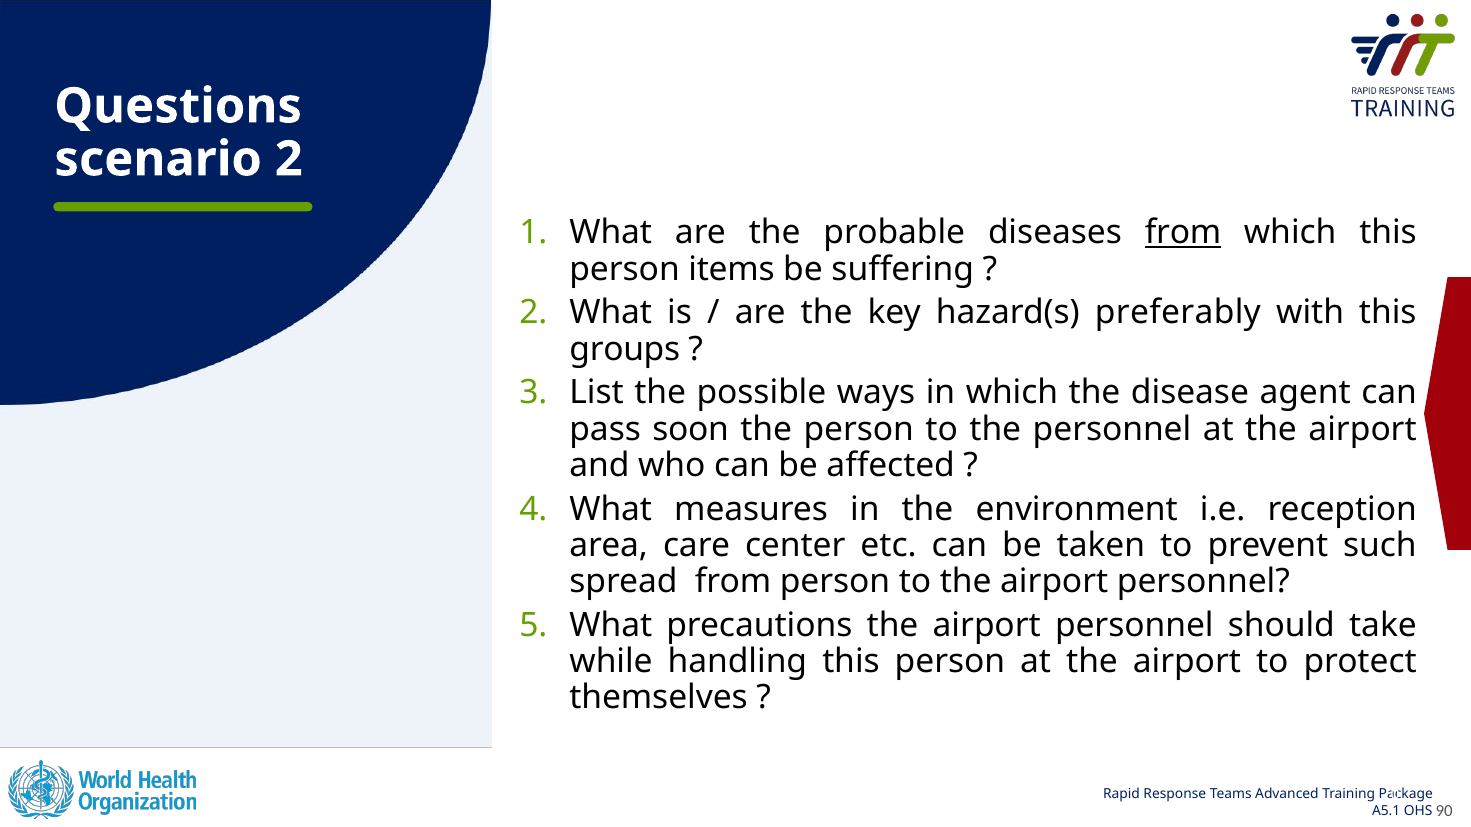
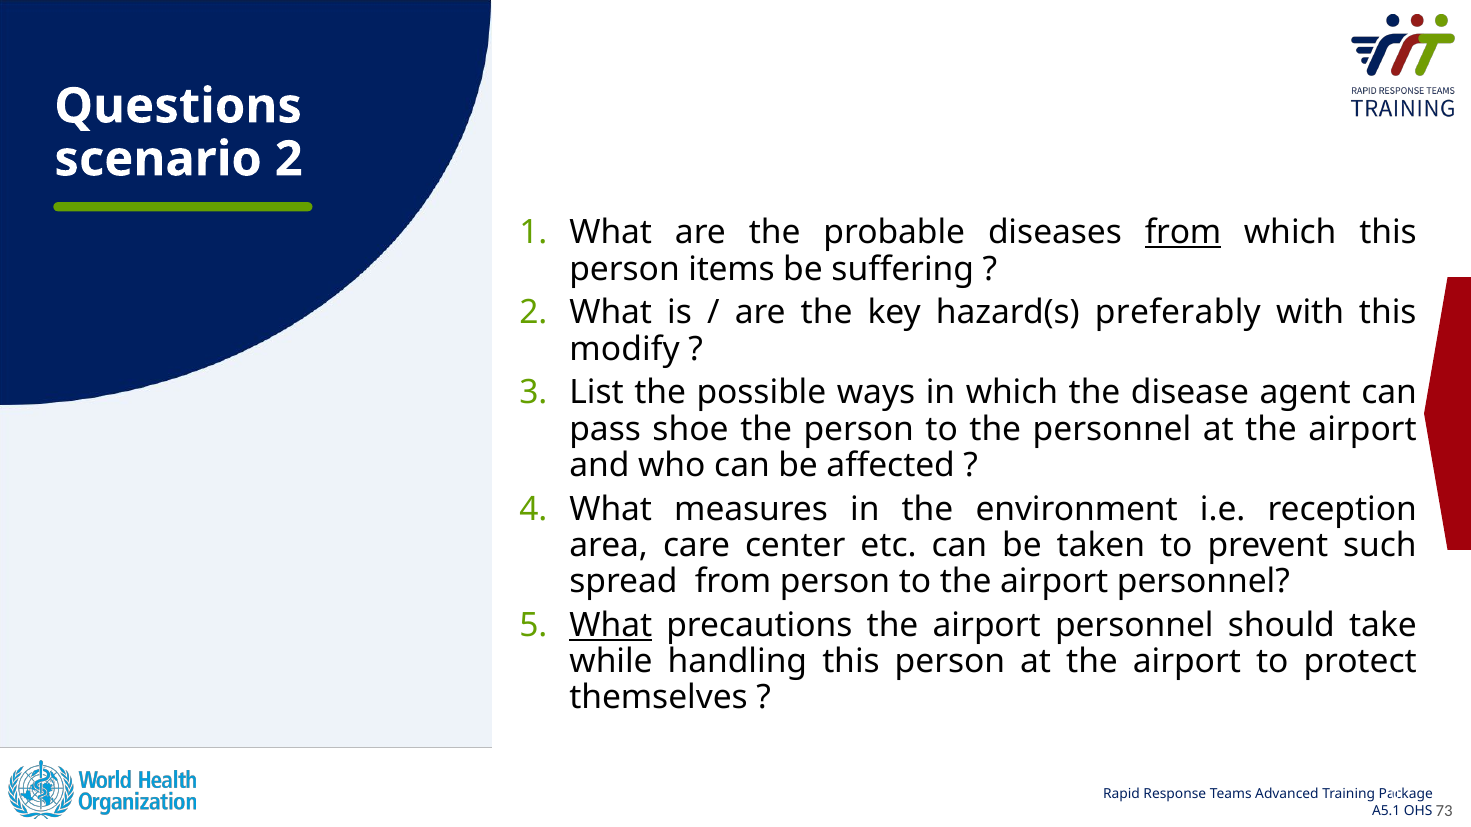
groups: groups -> modify (625, 349)
soon: soon -> shoe (691, 429)
What underline: none -> present (611, 625)
90: 90 -> 73 (1444, 811)
